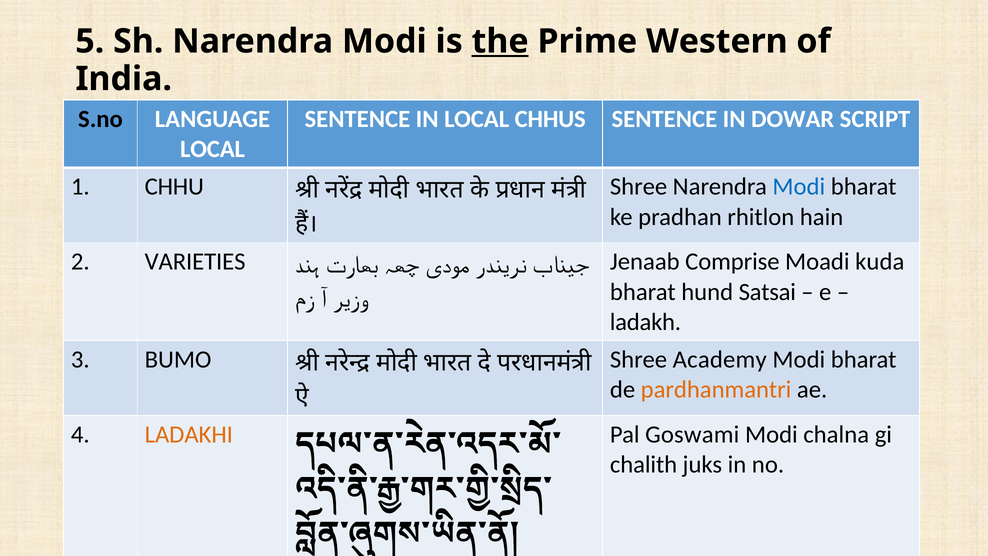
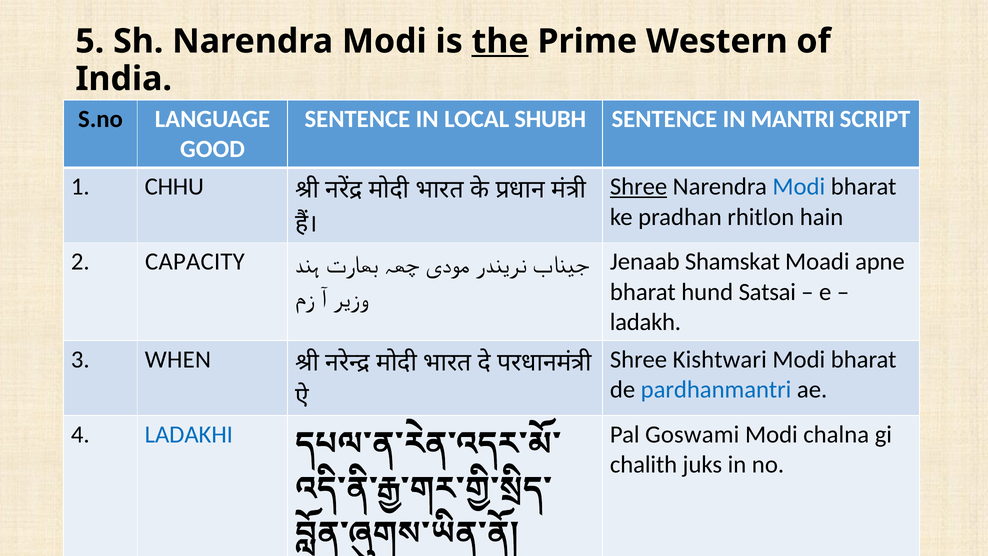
CHHUS: CHHUS -> SHUBH (550, 119)
DOWAR: DOWAR -> MANTRI (793, 119)
LOCAL: LOCAL -> GOOD (212, 149)
Shree underline: none -> present (639, 187)
VARIETIES: VARIETIES -> CAPACITY (195, 262)
Comprise: Comprise -> Shamskat (732, 262)
kuda: kuda -> apne (880, 262)
BUMO: BUMO -> WHEN (178, 359)
Academy: Academy -> Kishtwari (720, 359)
pardhanmantri colour: orange -> blue (716, 390)
LADAKHI colour: orange -> blue (189, 434)
